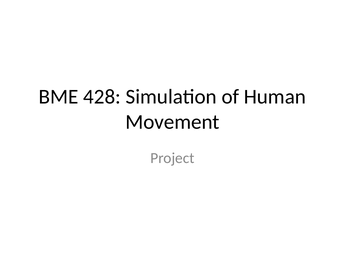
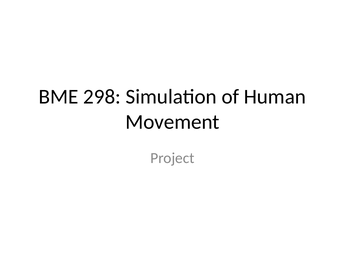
428: 428 -> 298 (102, 97)
